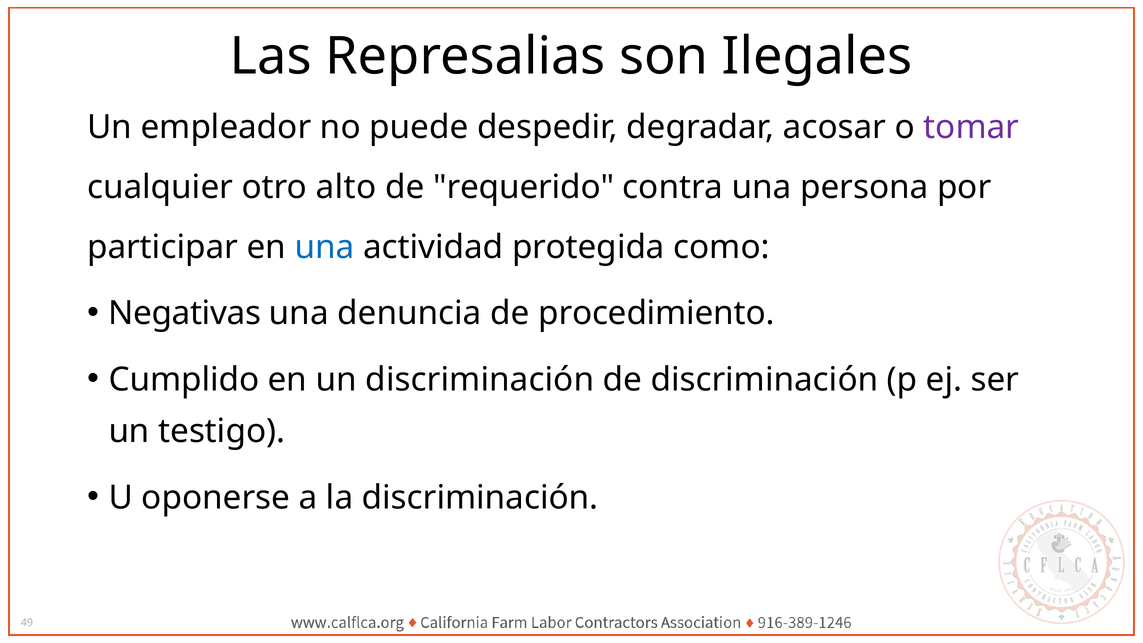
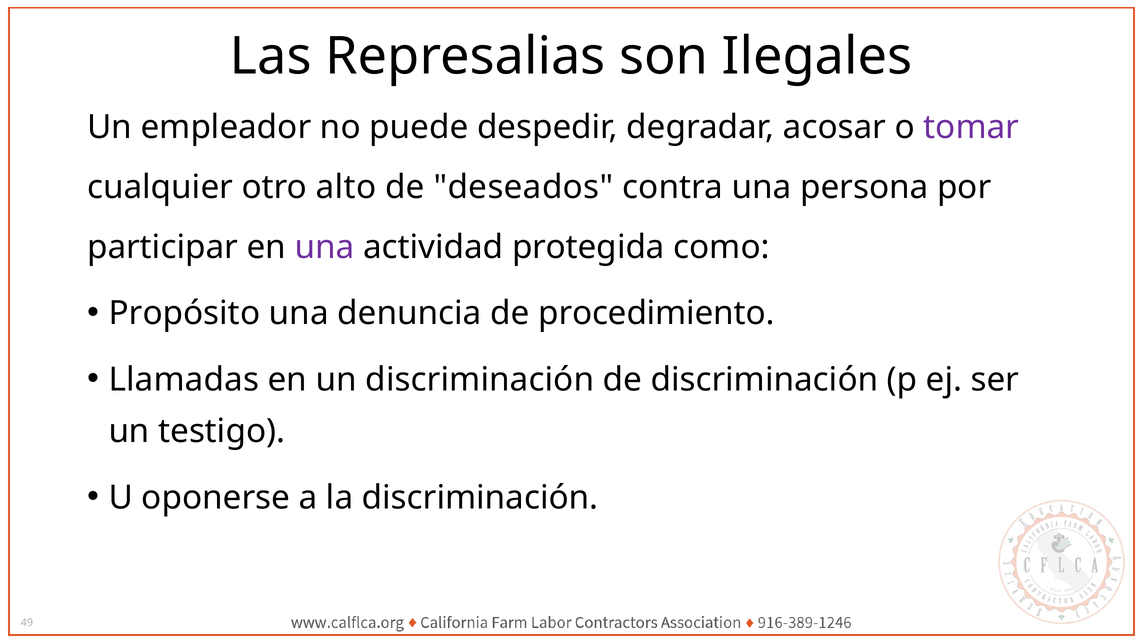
requerido: requerido -> deseados (523, 187)
una colour: blue -> purple (325, 247)
Negativas: Negativas -> Propósito (184, 313)
Cumplido: Cumplido -> Llamadas (184, 380)
